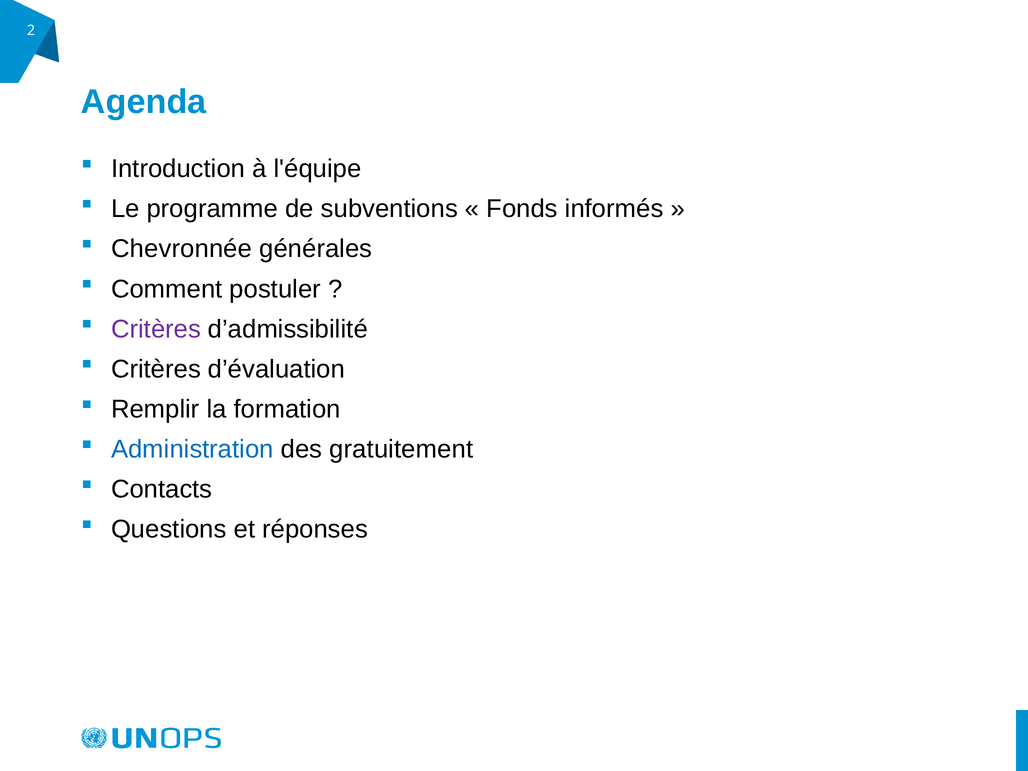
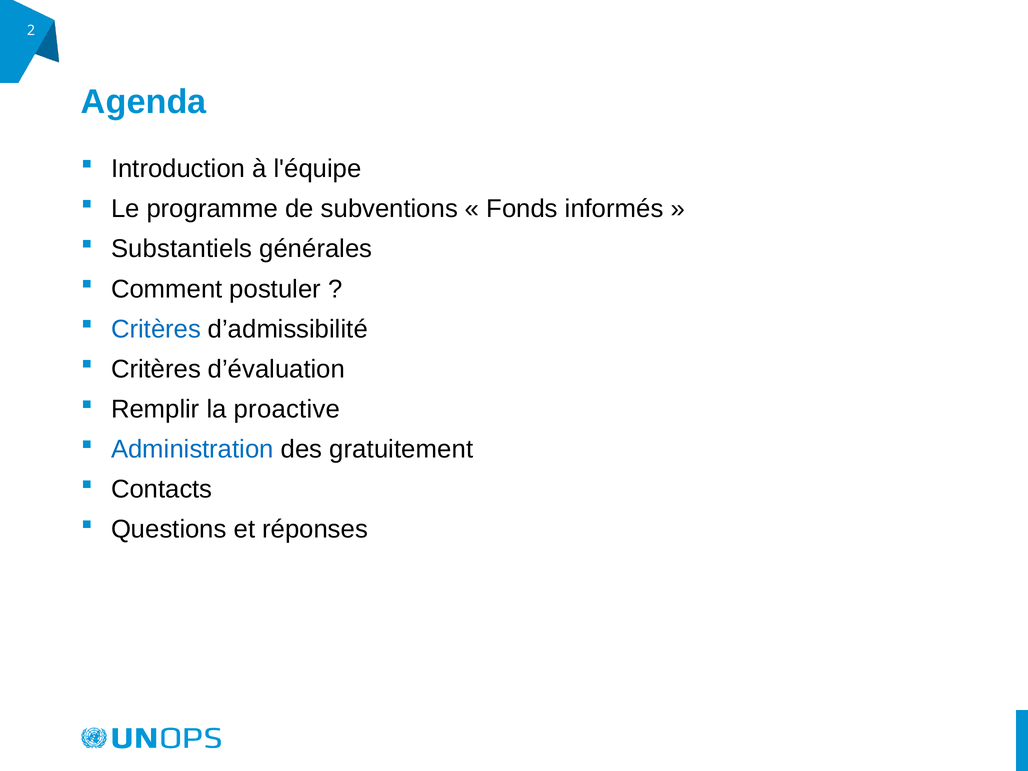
Chevronnée: Chevronnée -> Substantiels (182, 249)
Critères colour: purple -> blue (156, 329)
formation: formation -> proactive (287, 409)
